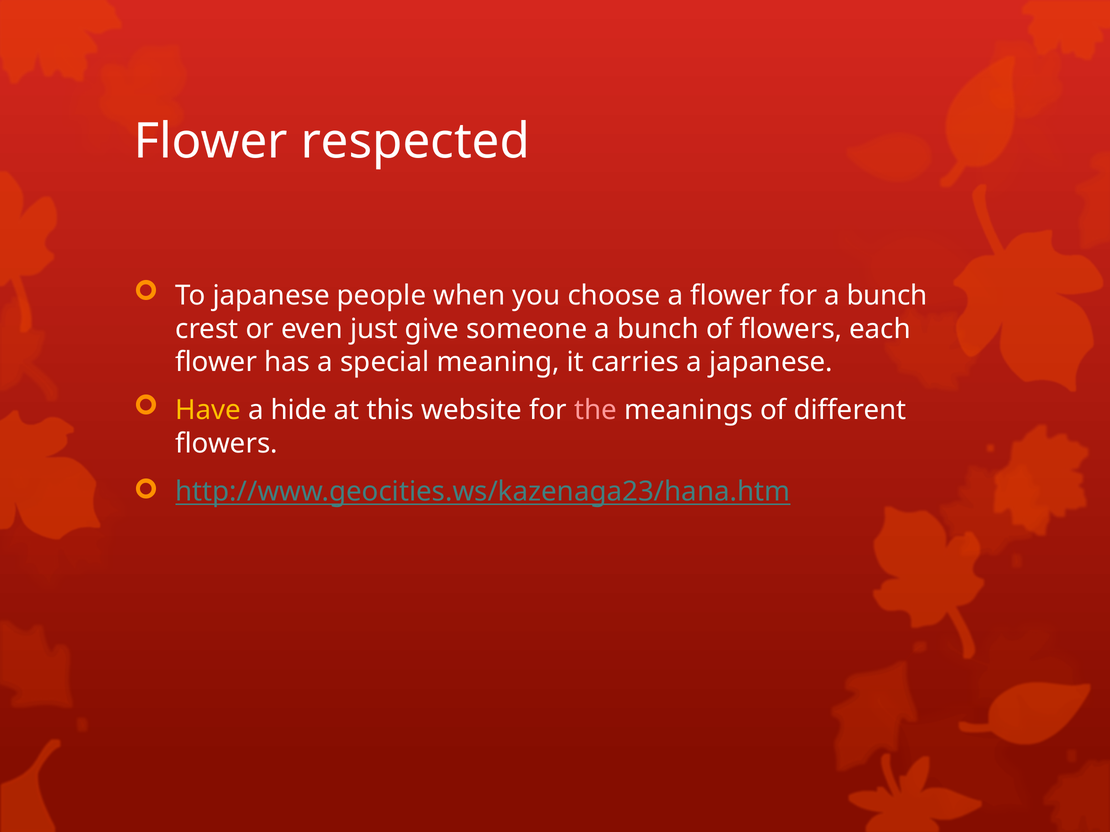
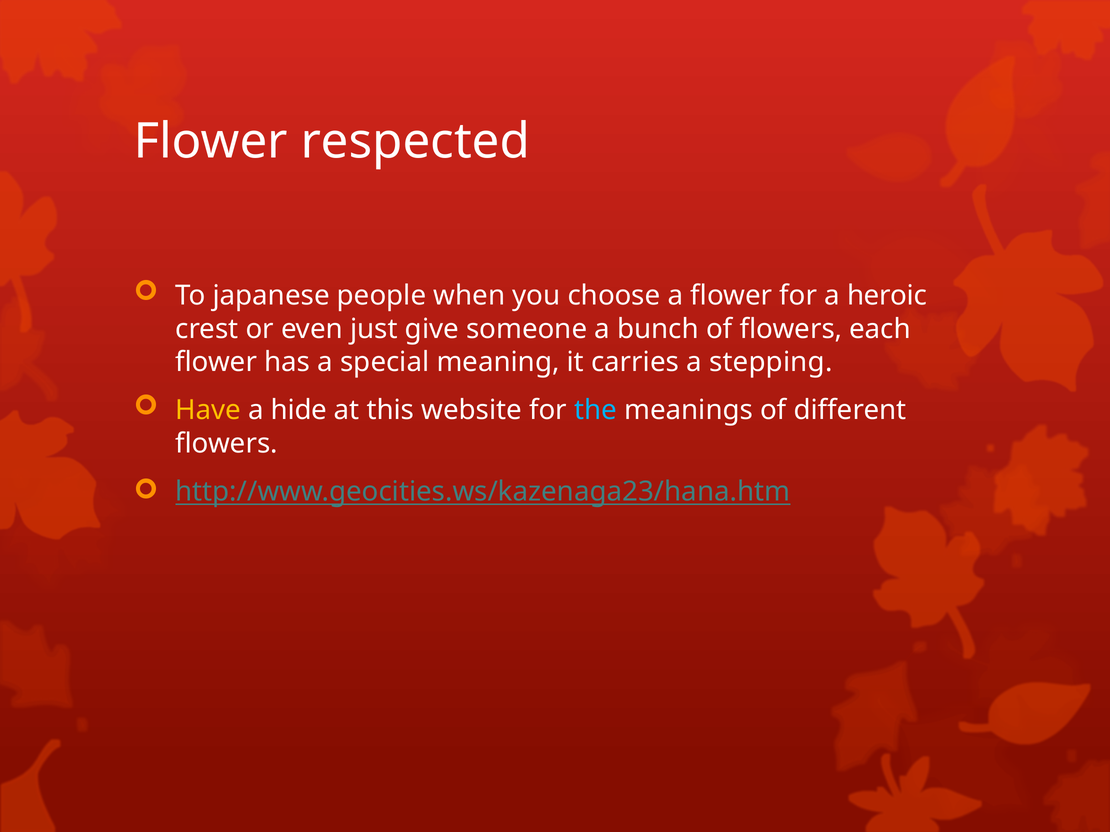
for a bunch: bunch -> heroic (887, 296)
a japanese: japanese -> stepping (771, 362)
the colour: pink -> light blue (596, 411)
